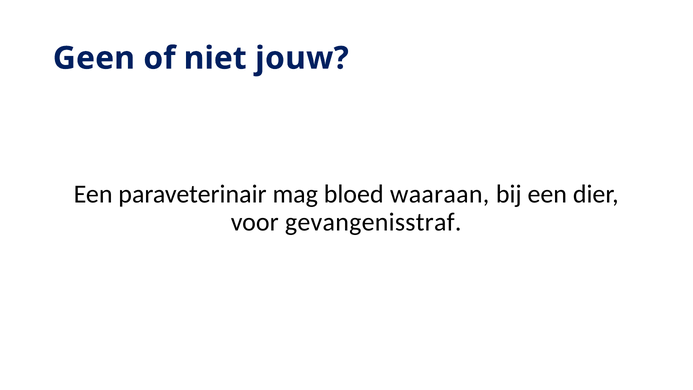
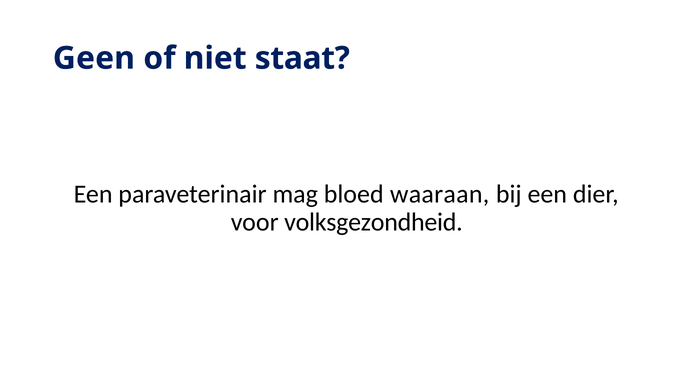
jouw: jouw -> staat (302, 58)
gevangenisstraf: gevangenisstraf -> volksgezondheid (373, 222)
